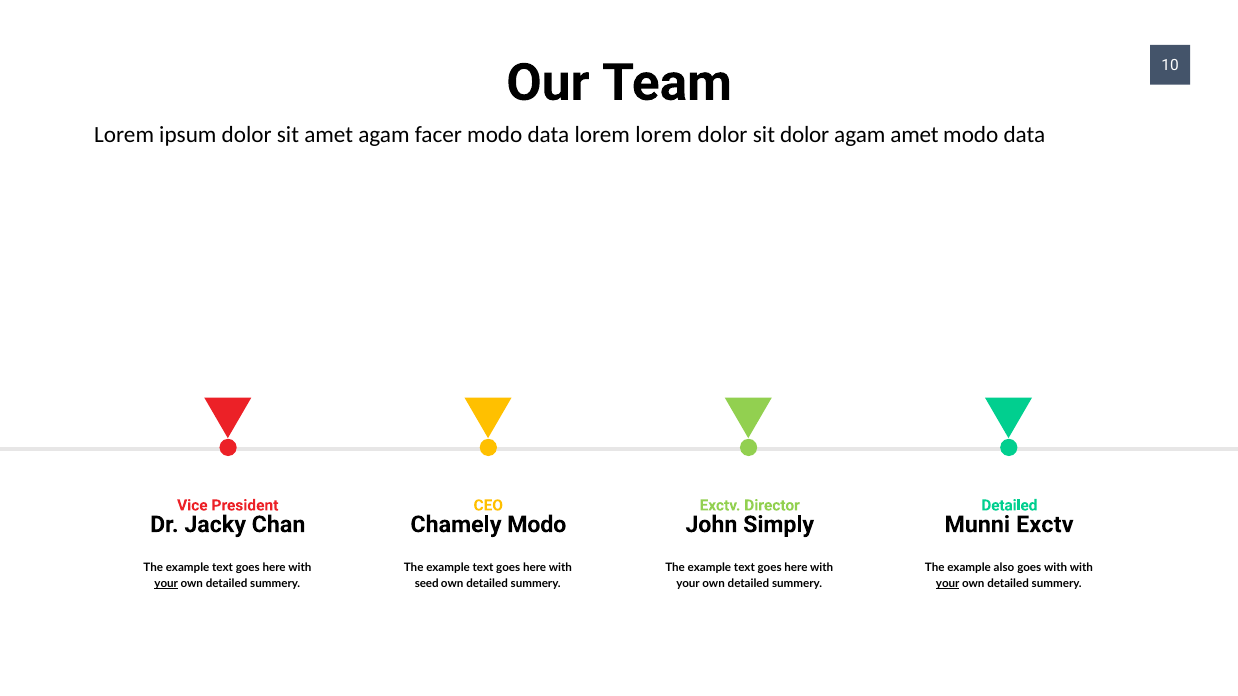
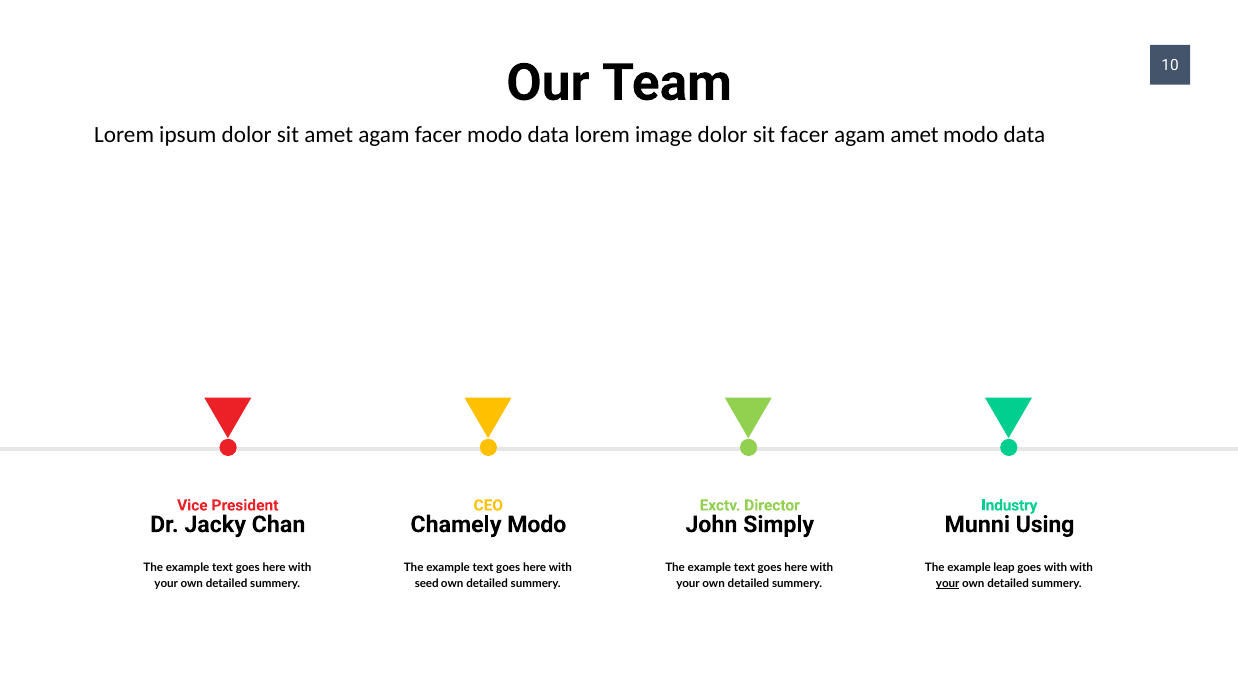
lorem lorem: lorem -> image (664, 135)
sit dolor: dolor -> facer (805, 135)
Detailed: Detailed -> Industry (1009, 506)
Munni Exctv: Exctv -> Using (1045, 525)
also: also -> leap (1004, 568)
your underline: present -> none (166, 584)
